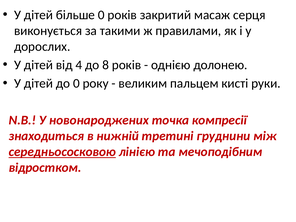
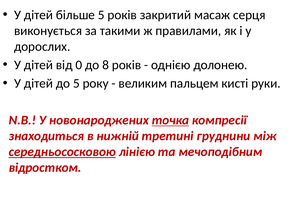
більше 0: 0 -> 5 (101, 15)
4: 4 -> 0 (79, 65)
до 0: 0 -> 5 (76, 83)
точка underline: none -> present (170, 120)
